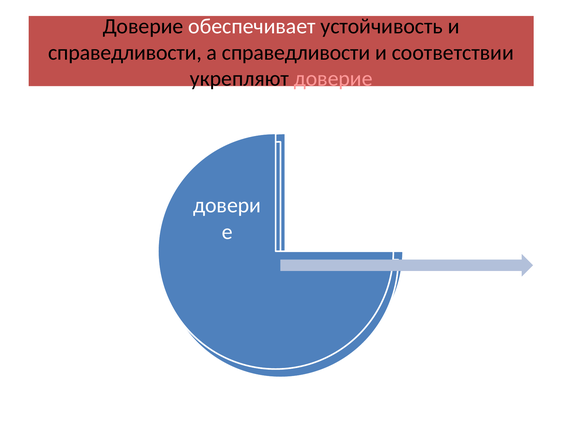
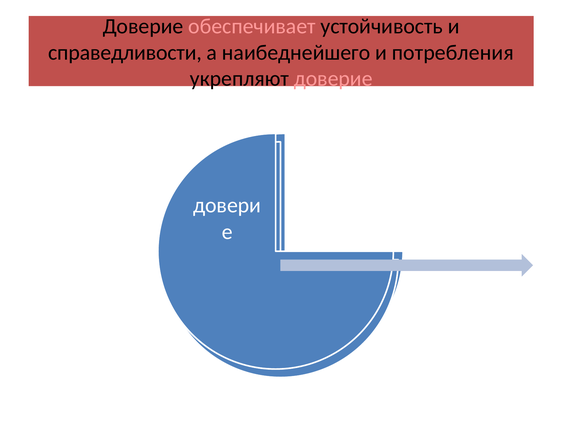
обеспечивает colour: white -> pink (252, 26)
а справедливости: справедливости -> наибеднейшего (296, 53)
соответствии: соответствии -> потребления (453, 53)
